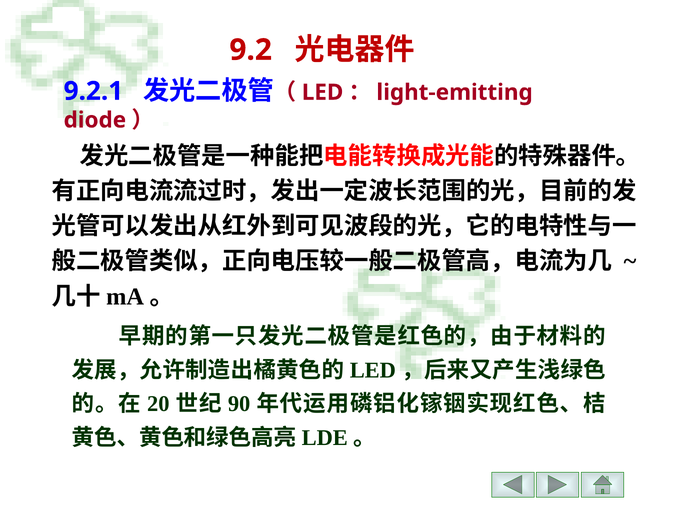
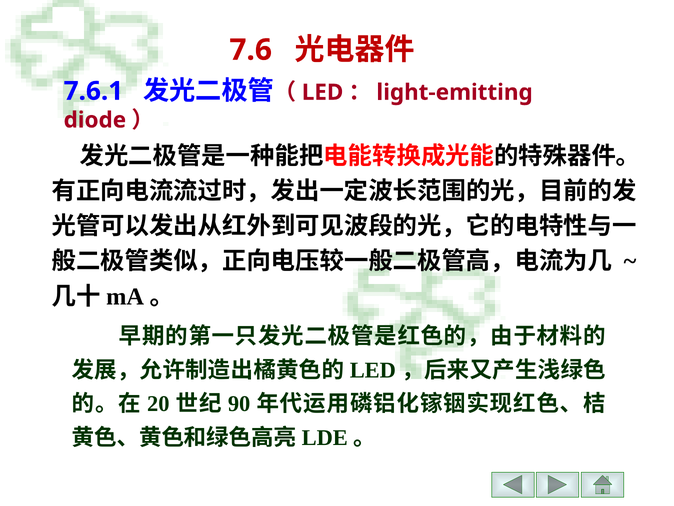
9.2: 9.2 -> 7.6 (251, 50)
9.2.1: 9.2.1 -> 7.6.1 (93, 91)
